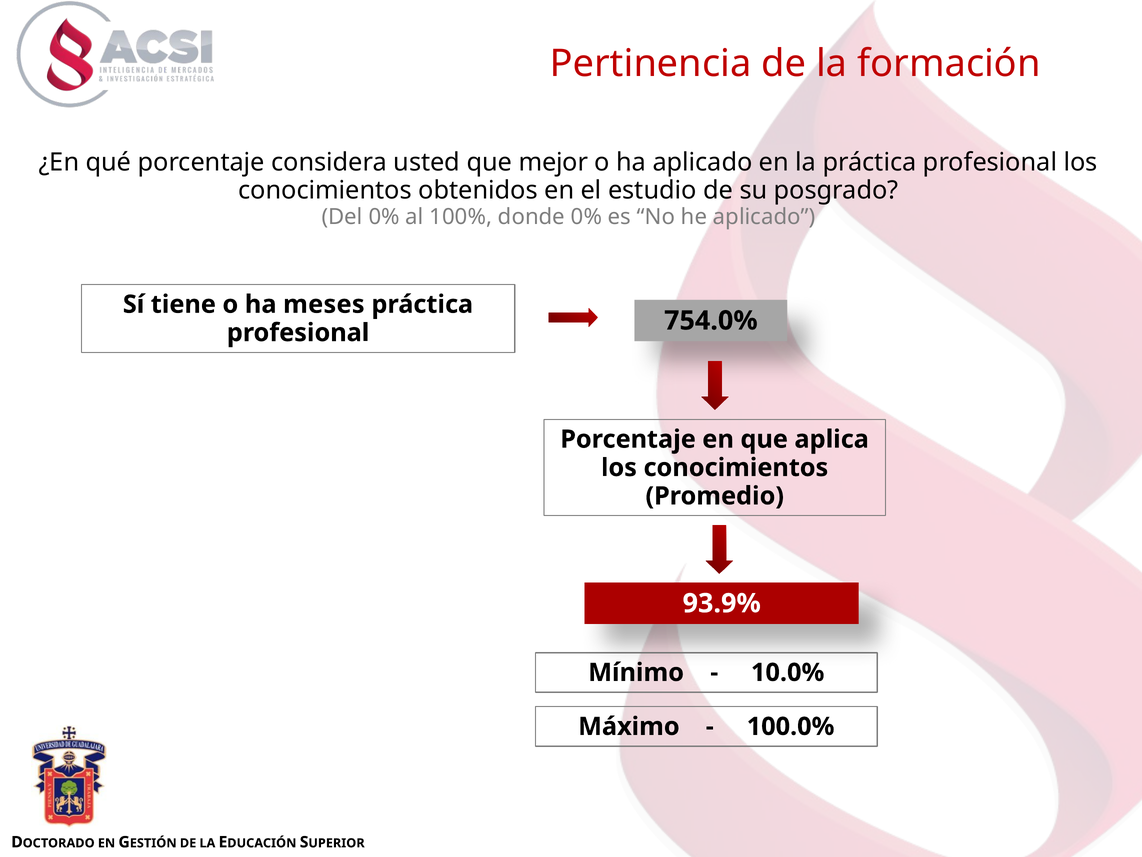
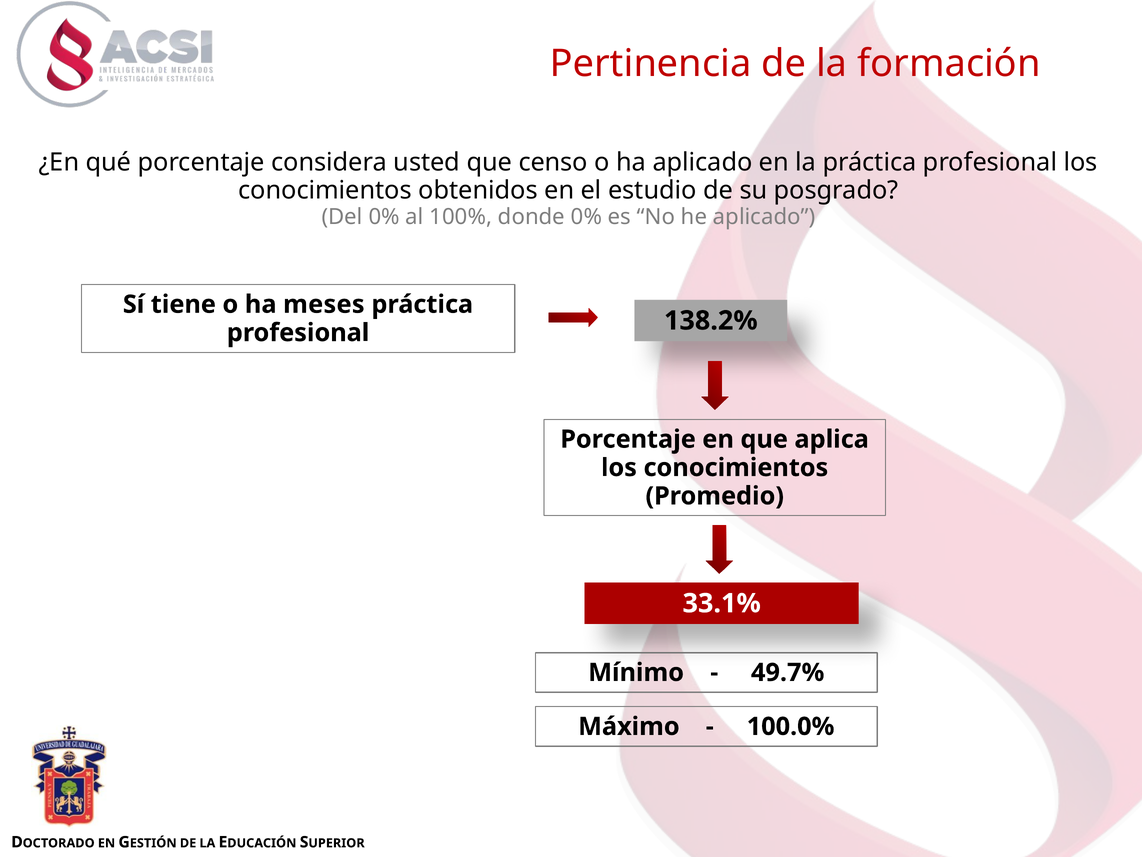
mejor: mejor -> censo (553, 162)
754.0%: 754.0% -> 138.2% (711, 320)
93.9%: 93.9% -> 33.1% (722, 603)
10.0%: 10.0% -> 49.7% (788, 672)
